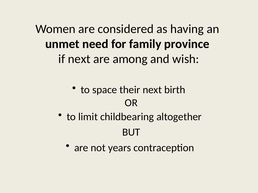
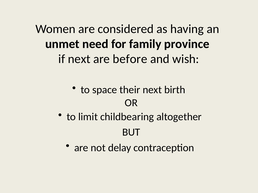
among: among -> before (130, 59)
years: years -> delay (120, 148)
